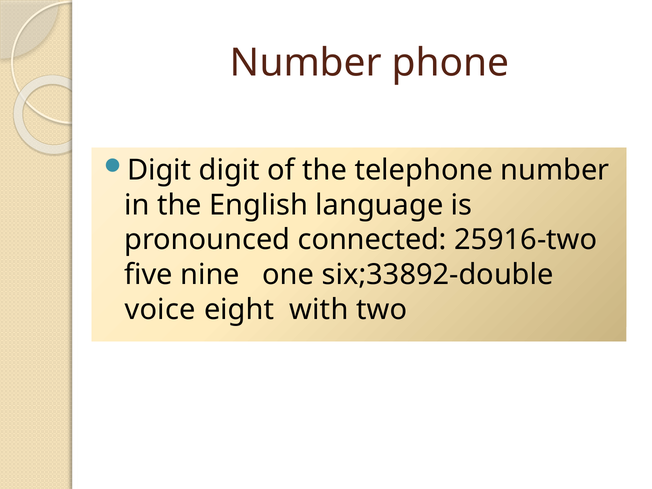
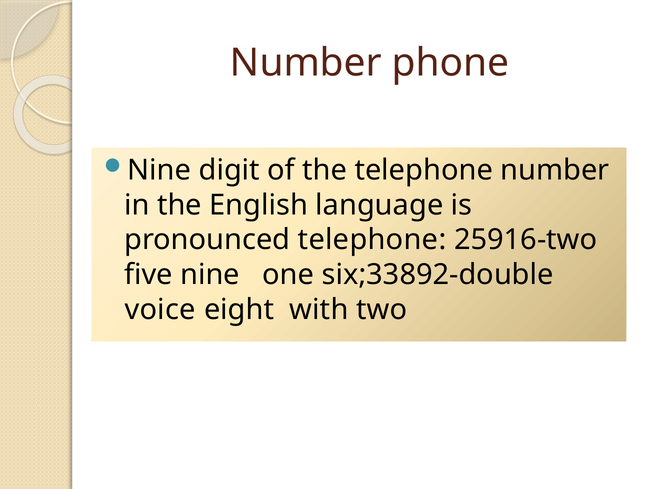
Digit: Digit -> Nine (159, 170)
pronounced connected: connected -> telephone (372, 240)
